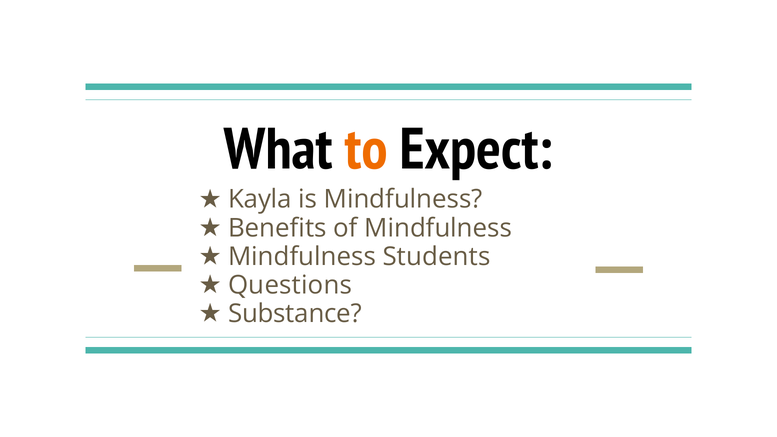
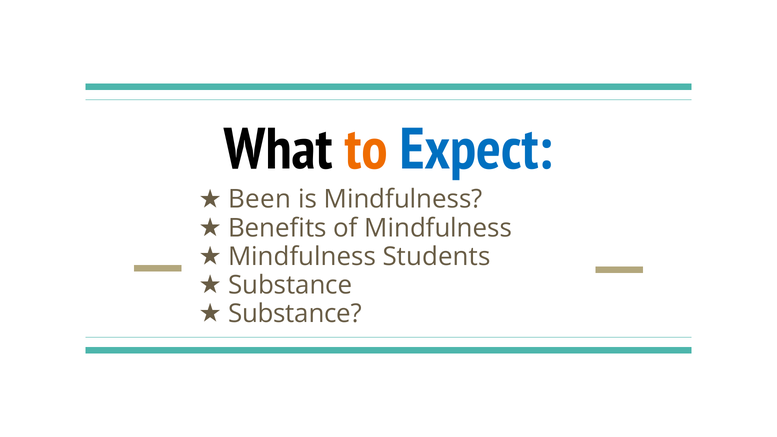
Expect colour: black -> blue (476, 150)
Kayla: Kayla -> Been (260, 199)
Questions: Questions -> Substance (290, 285)
